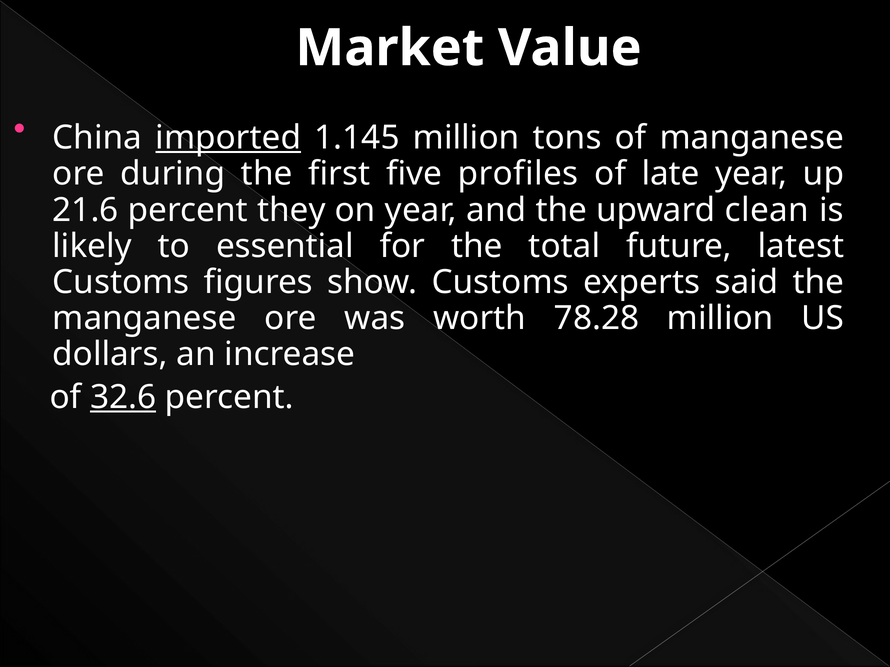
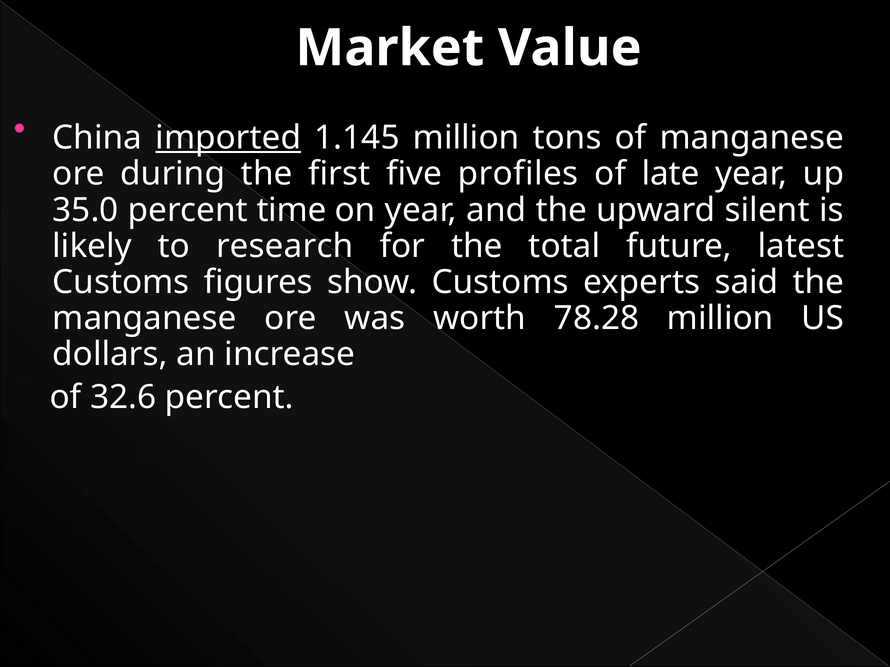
21.6: 21.6 -> 35.0 (85, 210)
they: they -> time (291, 210)
clean: clean -> silent (767, 210)
essential: essential -> research (285, 246)
32.6 underline: present -> none (123, 398)
